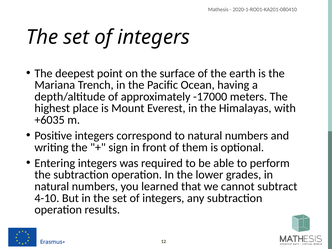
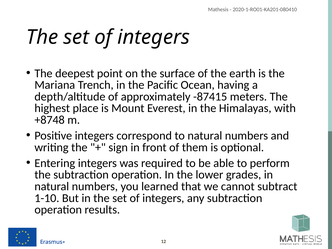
-17000: -17000 -> -87415 (210, 97)
+6035: +6035 -> +8748 (50, 120)
4-10: 4-10 -> 1-10 (47, 198)
